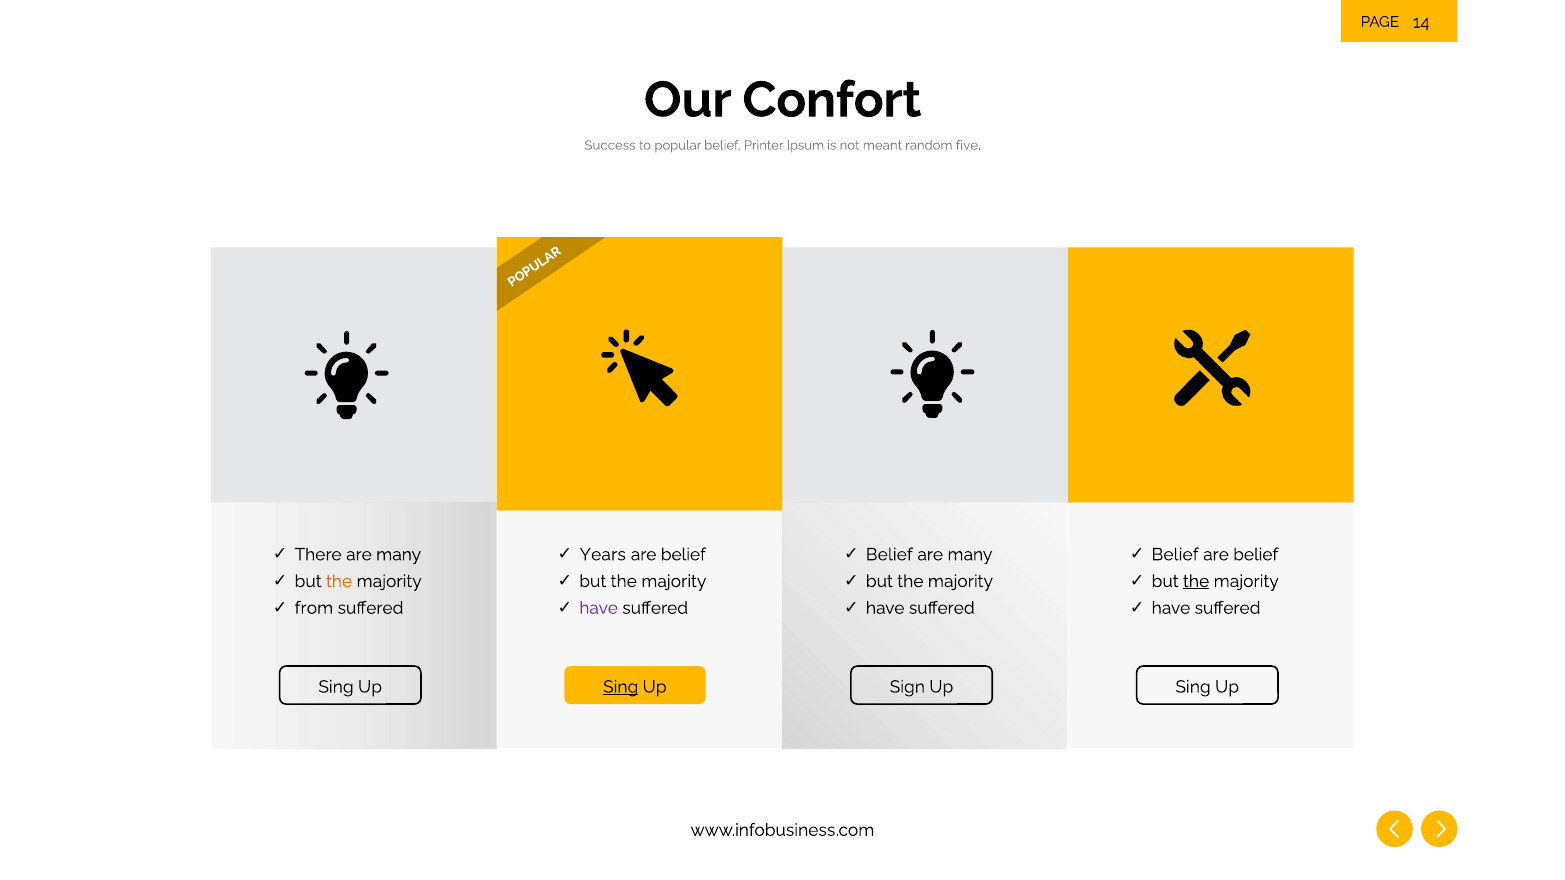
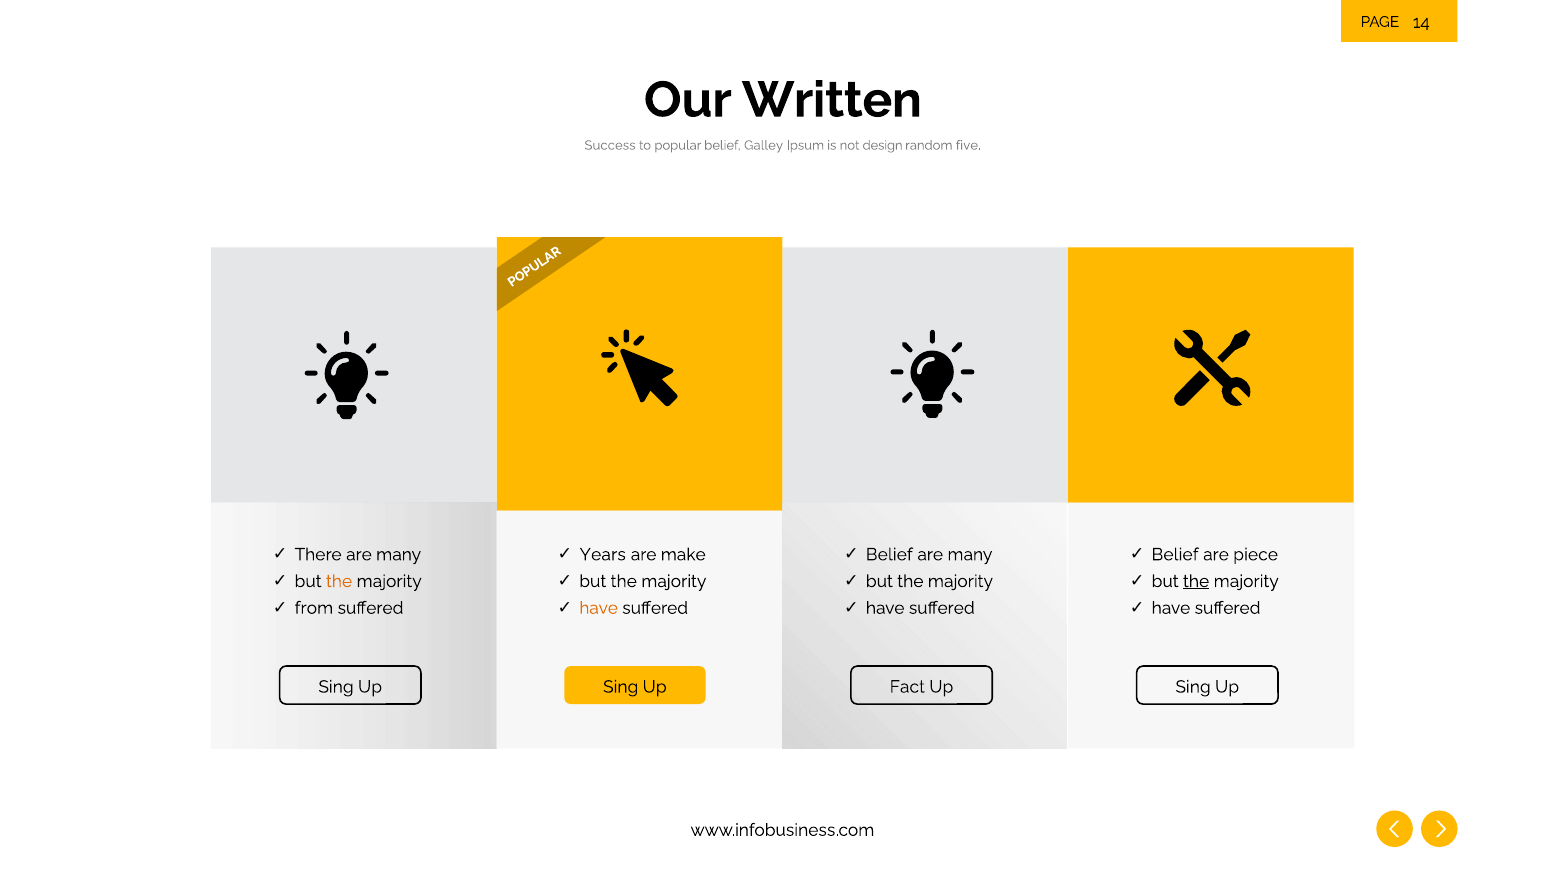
Confort: Confort -> Written (832, 100)
Printer: Printer -> Galley (764, 145)
meant: meant -> design (883, 145)
belief: belief -> make (683, 555)
belief: belief -> piece (1256, 555)
have colour: purple -> orange (599, 608)
Sing underline: present -> none (621, 687)
Sign: Sign -> Fact (907, 687)
